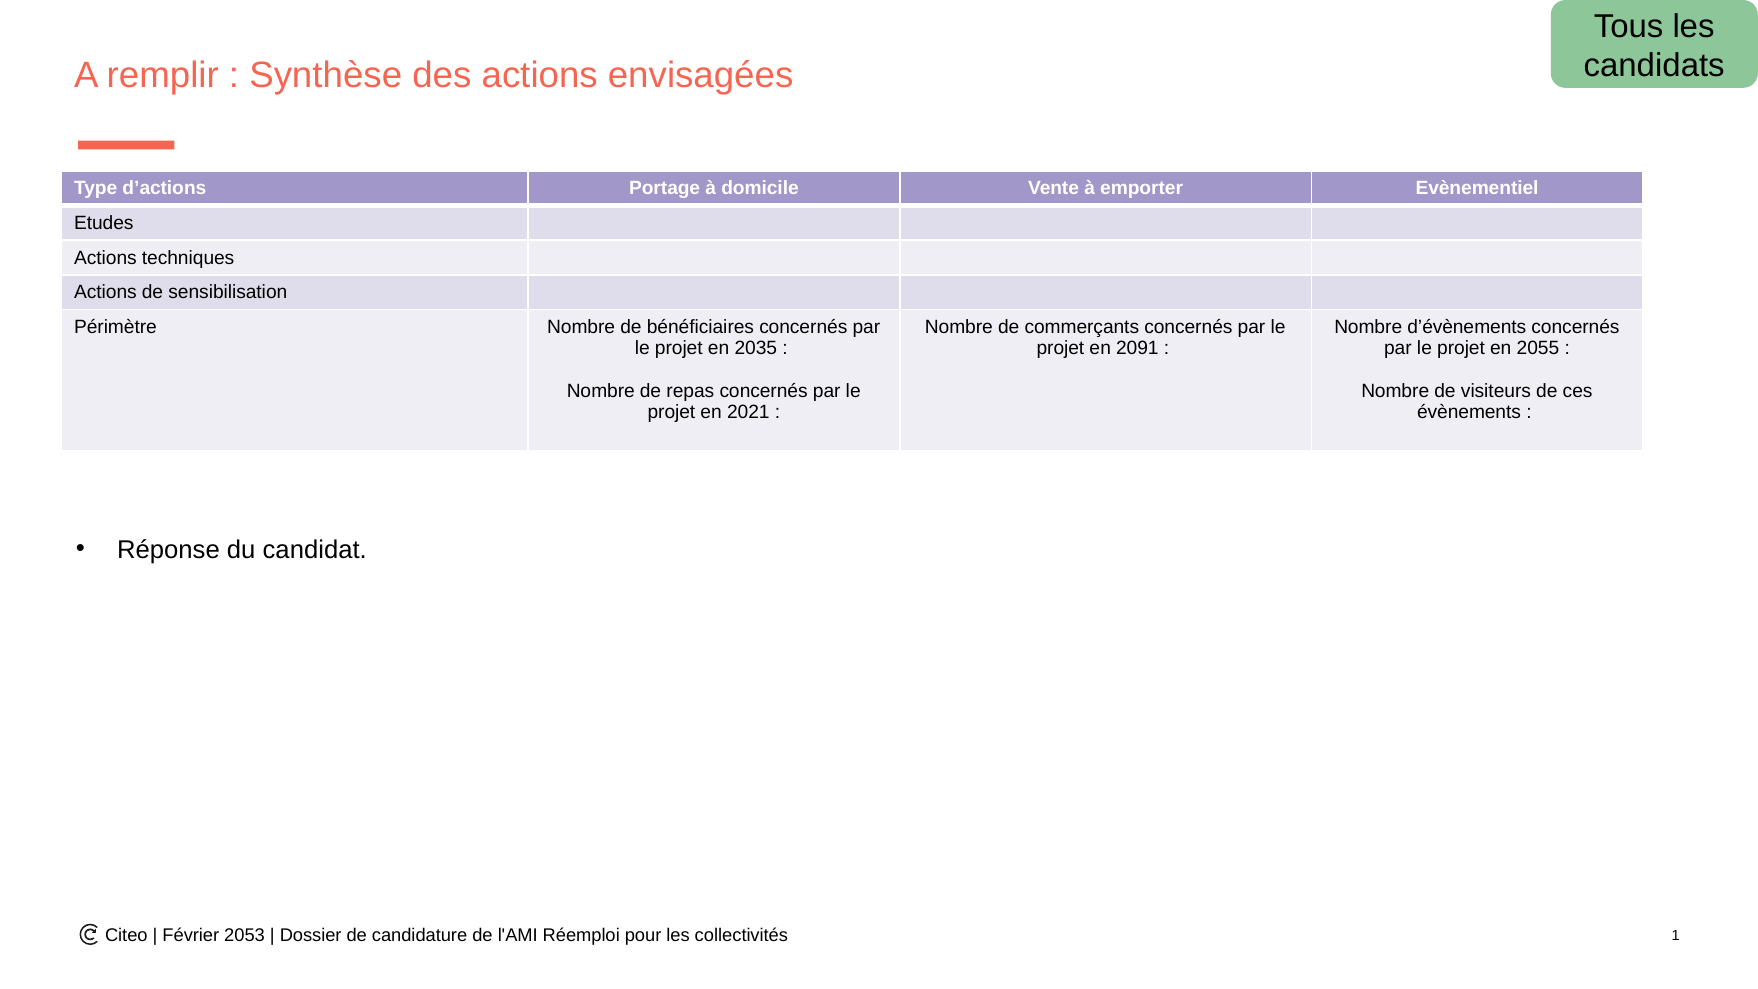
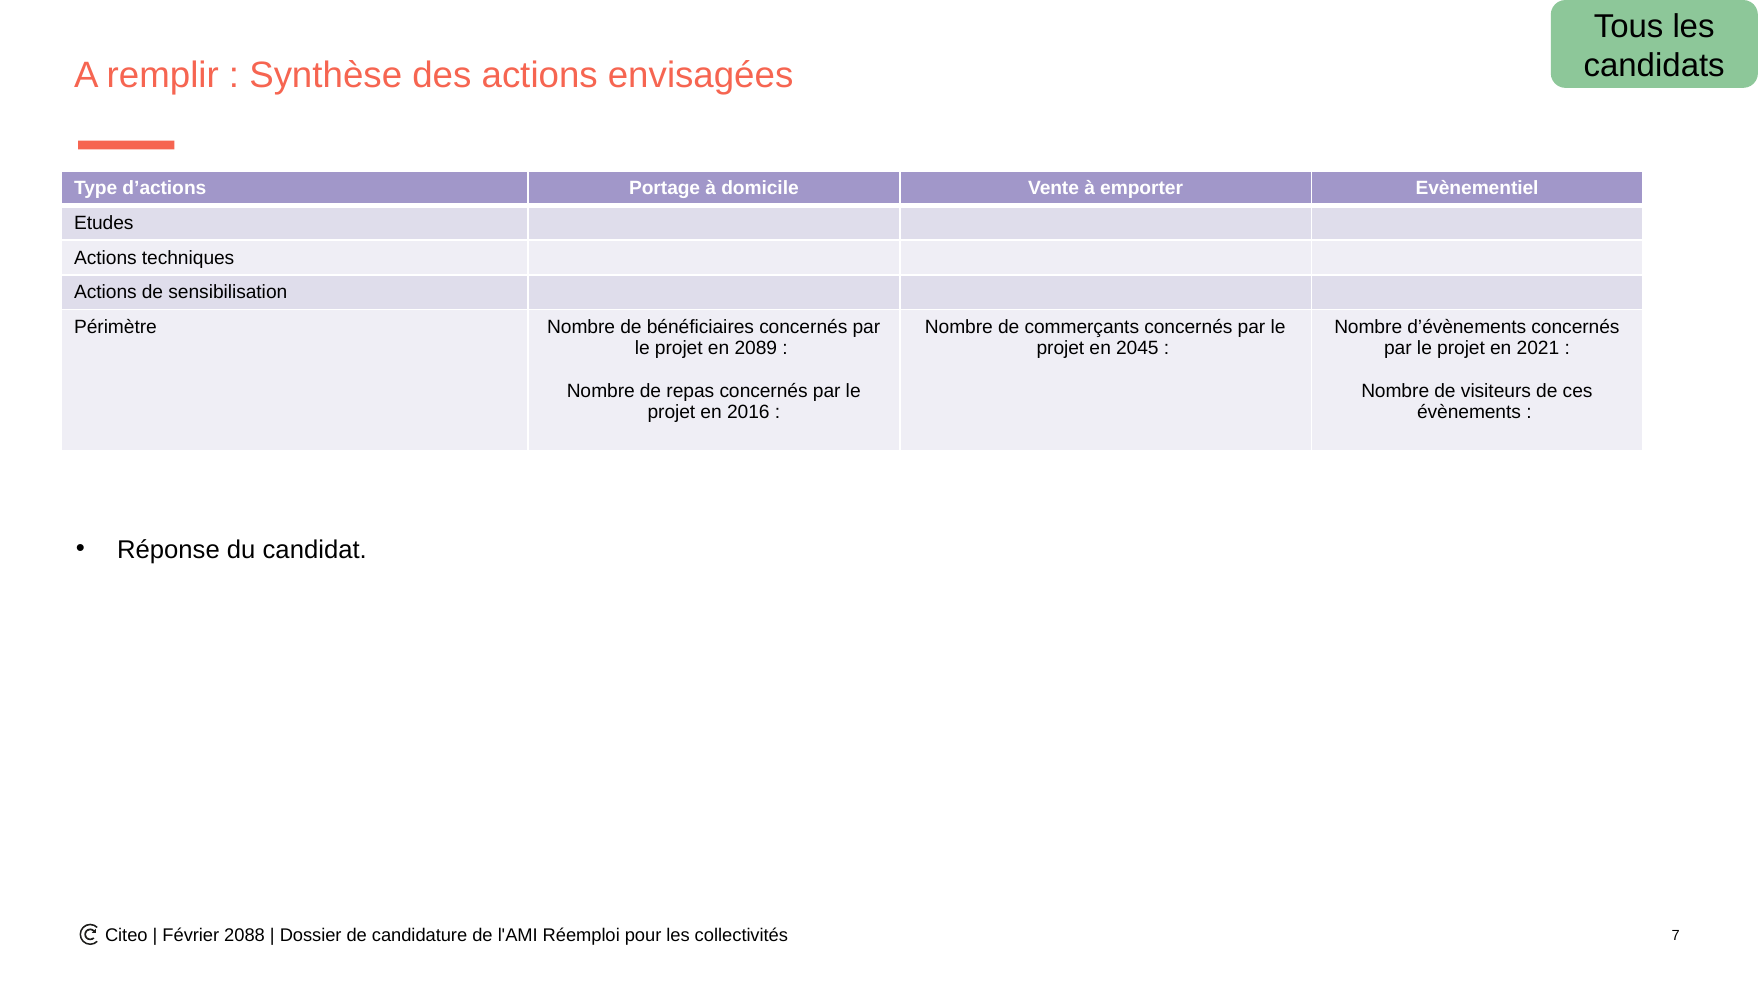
2035: 2035 -> 2089 (756, 348)
2091: 2091 -> 2045 (1137, 348)
2055: 2055 -> 2021 (1538, 348)
2021: 2021 -> 2016 (748, 412)
2053: 2053 -> 2088 (245, 935)
1: 1 -> 7 (1676, 935)
